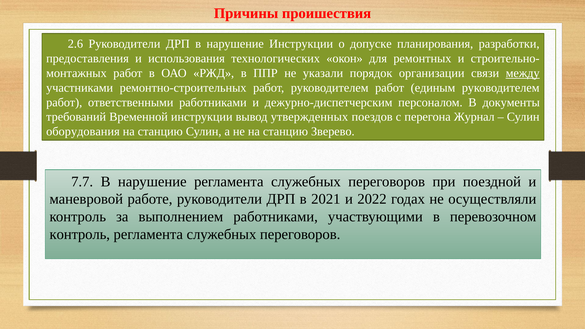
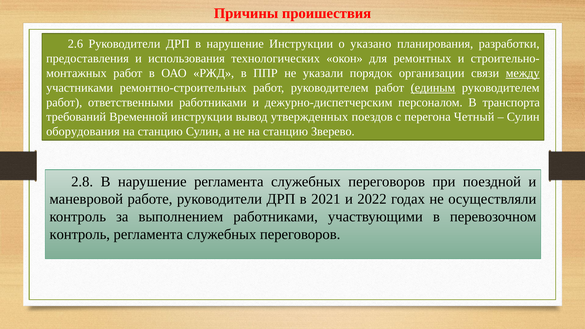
допуске: допуске -> указано (371, 44)
единым underline: none -> present (433, 88)
документы: документы -> транспорта (511, 102)
Журнал: Журнал -> Четный (474, 117)
7.7: 7.7 -> 2.8 (82, 182)
